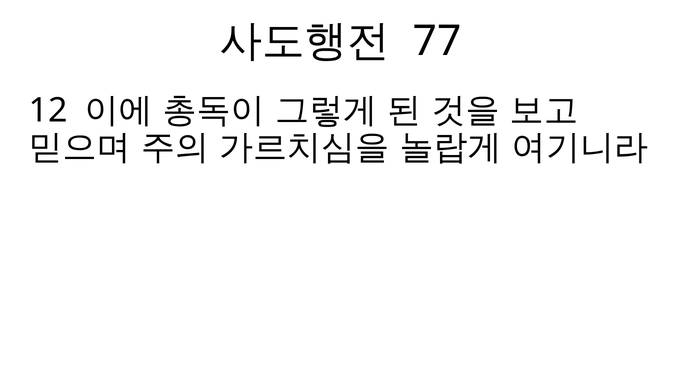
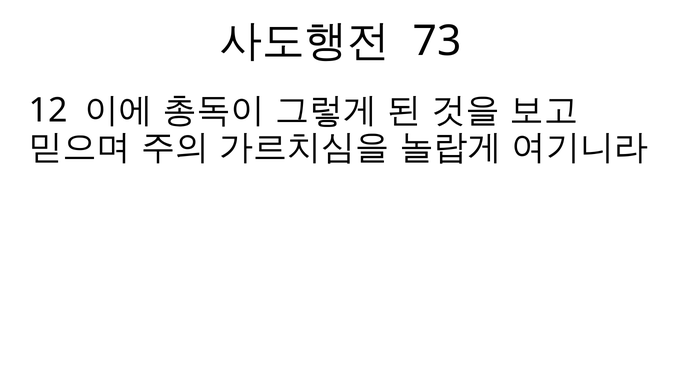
77: 77 -> 73 (437, 41)
